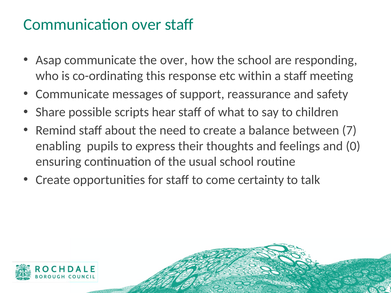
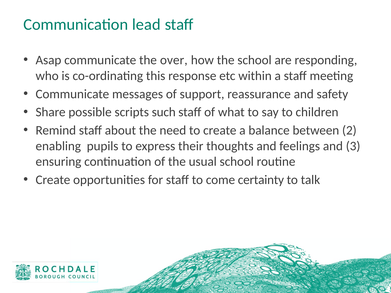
Communication over: over -> lead (146, 25)
hear: hear -> such (164, 112)
7: 7 -> 2 (349, 131)
0: 0 -> 3 (353, 146)
